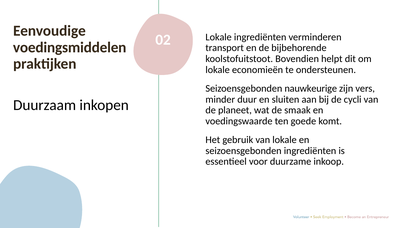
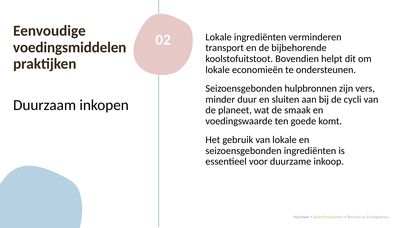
nauwkeurige: nauwkeurige -> hulpbronnen (311, 88)
